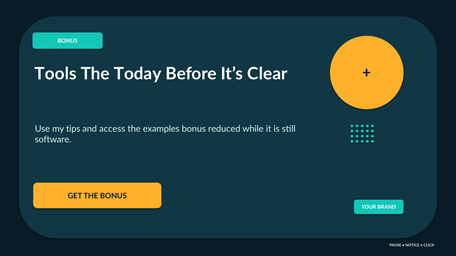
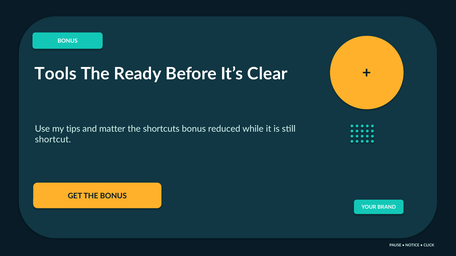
Today: Today -> Ready (138, 74)
access: access -> matter (112, 129)
examples: examples -> shortcuts (161, 129)
software: software -> shortcut (53, 140)
